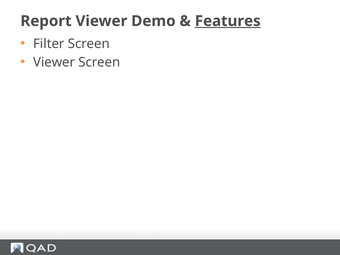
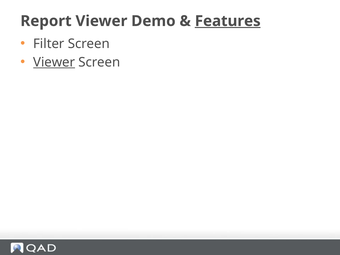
Viewer underline: none -> present (54, 62)
